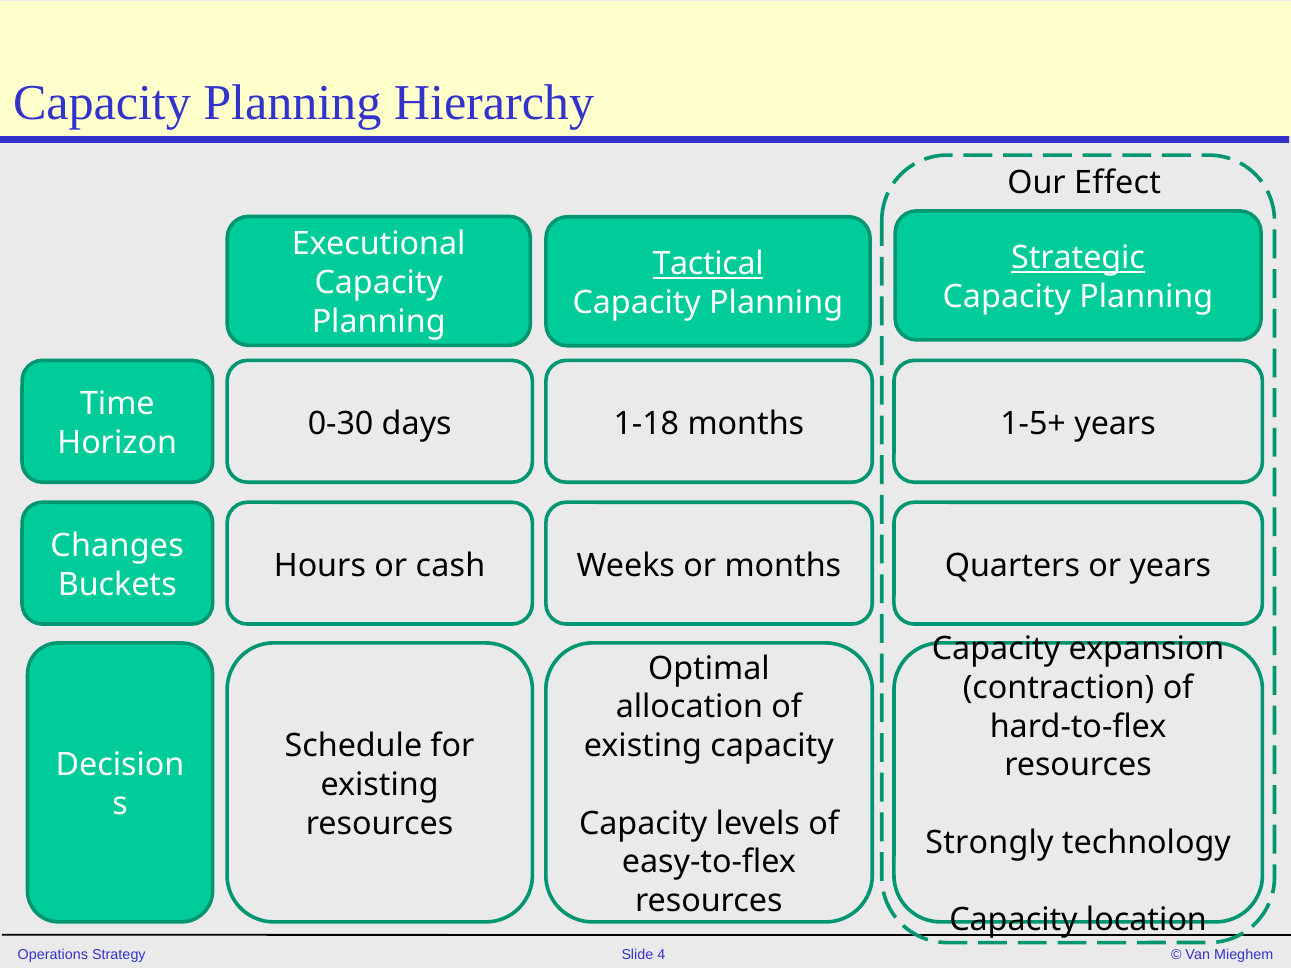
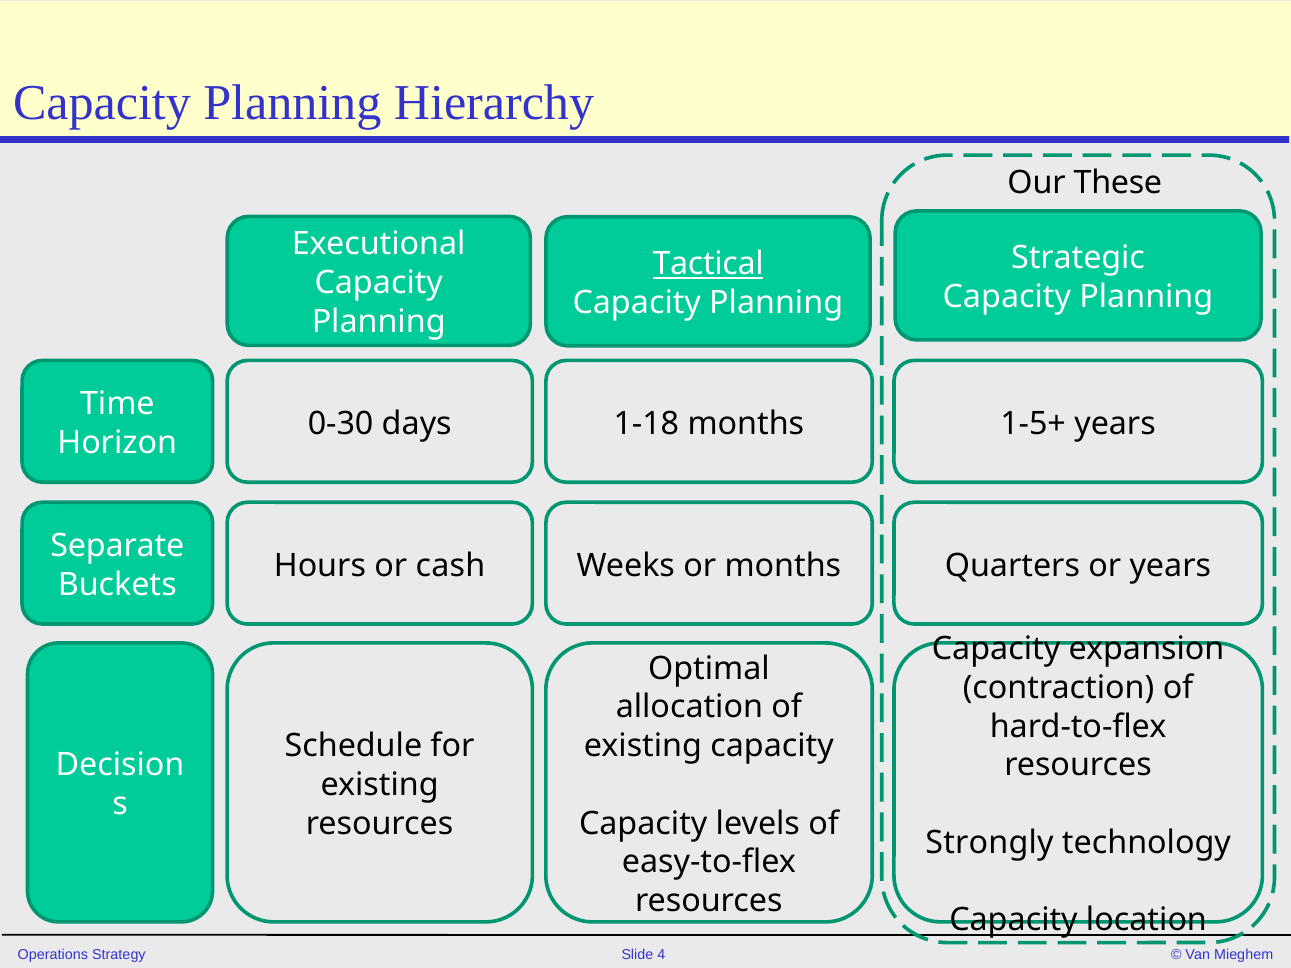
Effect: Effect -> These (1118, 183)
Strategic underline: present -> none (1078, 258)
Changes: Changes -> Separate (117, 546)
